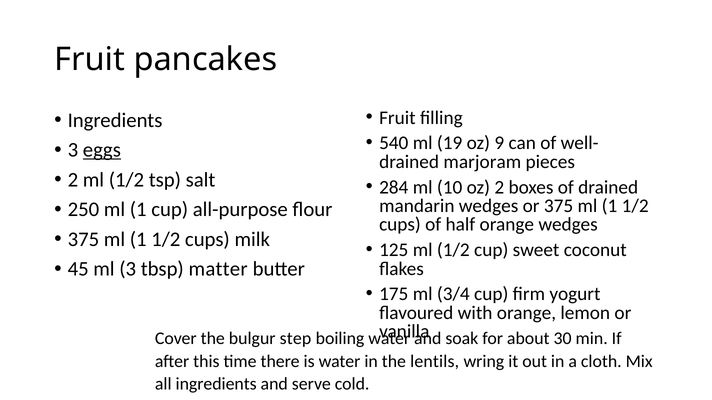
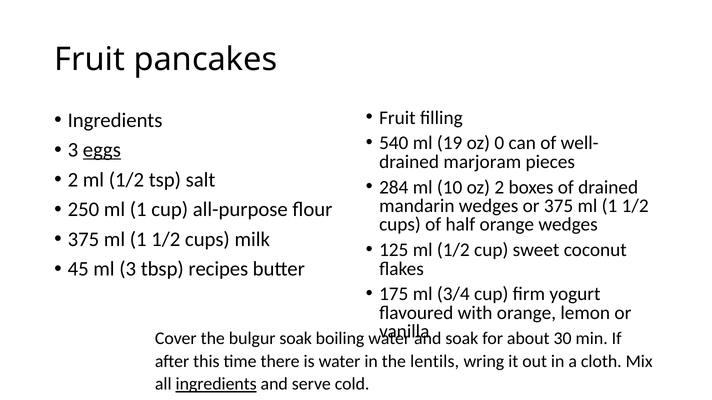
9: 9 -> 0 (499, 143)
matter: matter -> recipes (218, 269)
bulgur step: step -> soak (296, 339)
ingredients underline: none -> present (216, 385)
